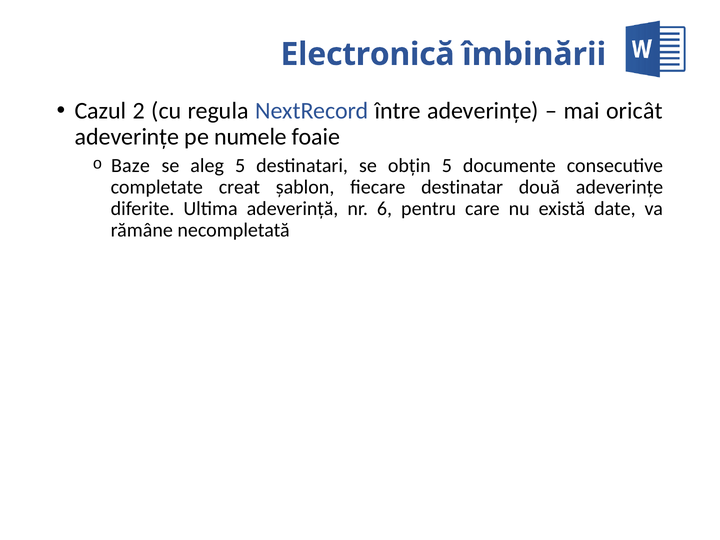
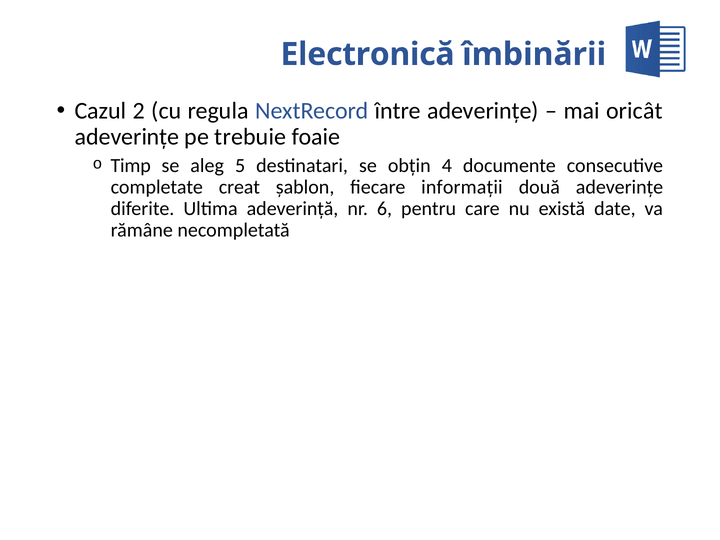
numele: numele -> trebuie (250, 137)
Baze: Baze -> Timp (131, 166)
obţin 5: 5 -> 4 (447, 166)
destinatar: destinatar -> informaţii (462, 187)
